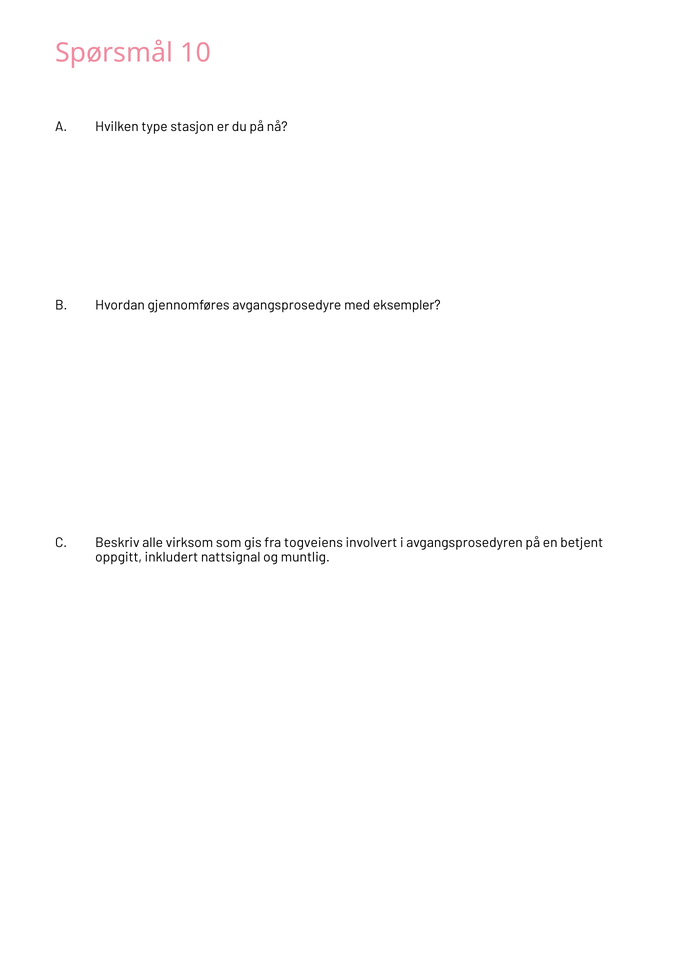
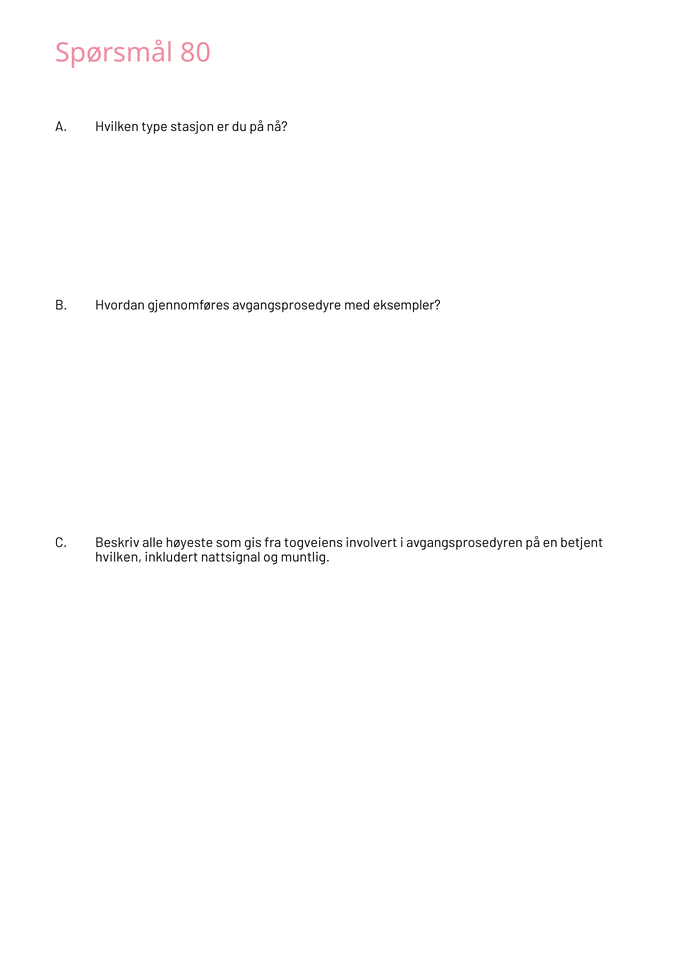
10: 10 -> 80 (196, 53)
virksom: virksom -> høyeste (189, 543)
oppgitt: oppgitt -> hvilken (119, 558)
